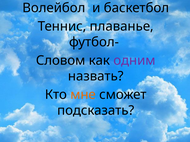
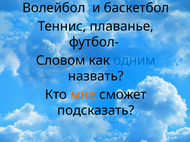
одним colour: purple -> blue (134, 61)
